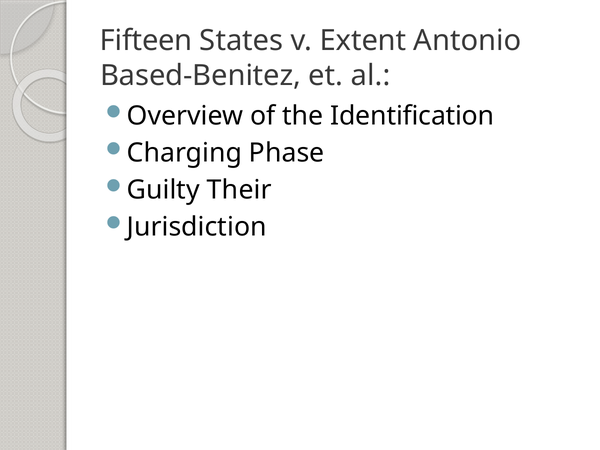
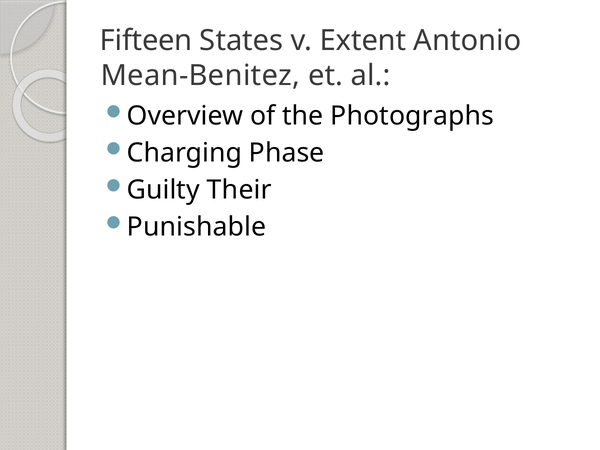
Based-Benitez: Based-Benitez -> Mean-Benitez (200, 76)
Identification: Identification -> Photographs (412, 116)
Jurisdiction: Jurisdiction -> Punishable (197, 227)
